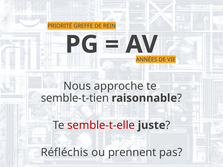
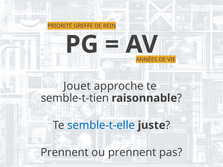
Nous: Nous -> Jouet (77, 86)
semble-t-elle colour: red -> blue (101, 125)
Réfléchis: Réfléchis -> Prennent (65, 153)
